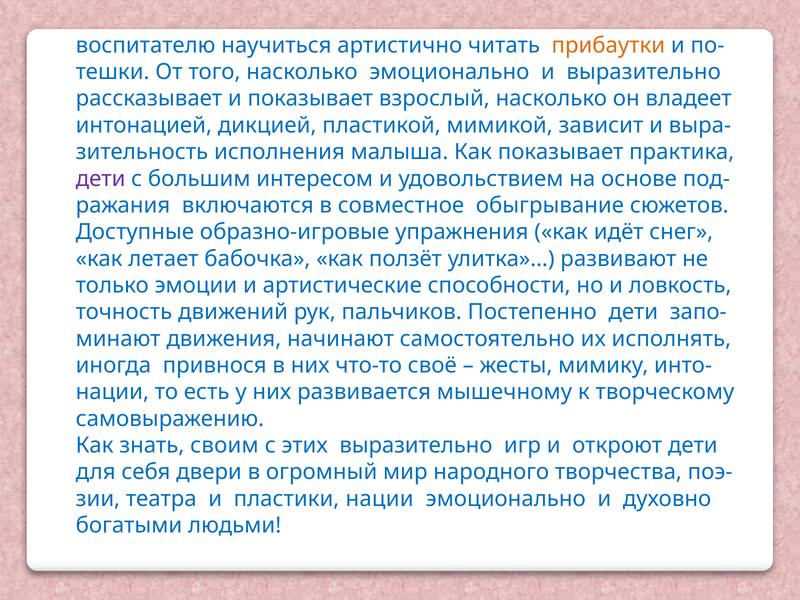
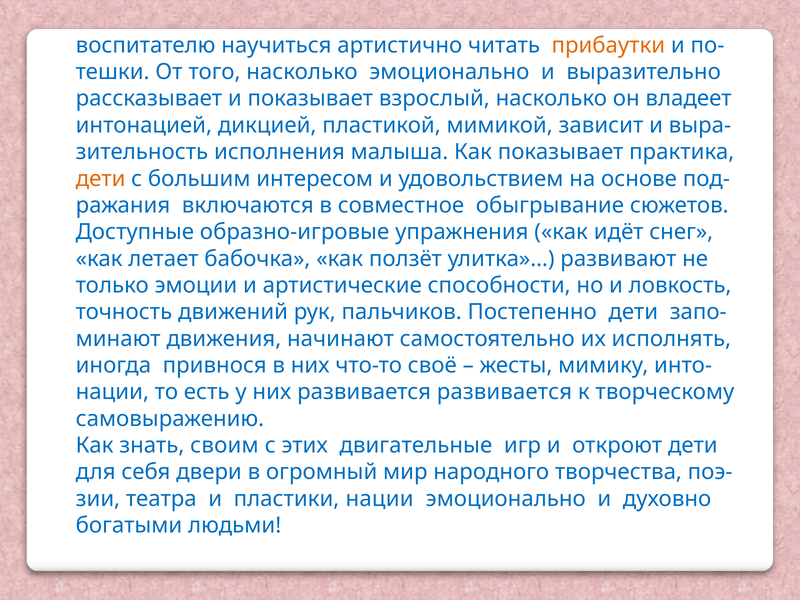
дети colour: purple -> orange (101, 179)
развивается мышечному: мышечному -> развивается (504, 392)
этих выразительно: выразительно -> двигательные (416, 445)
